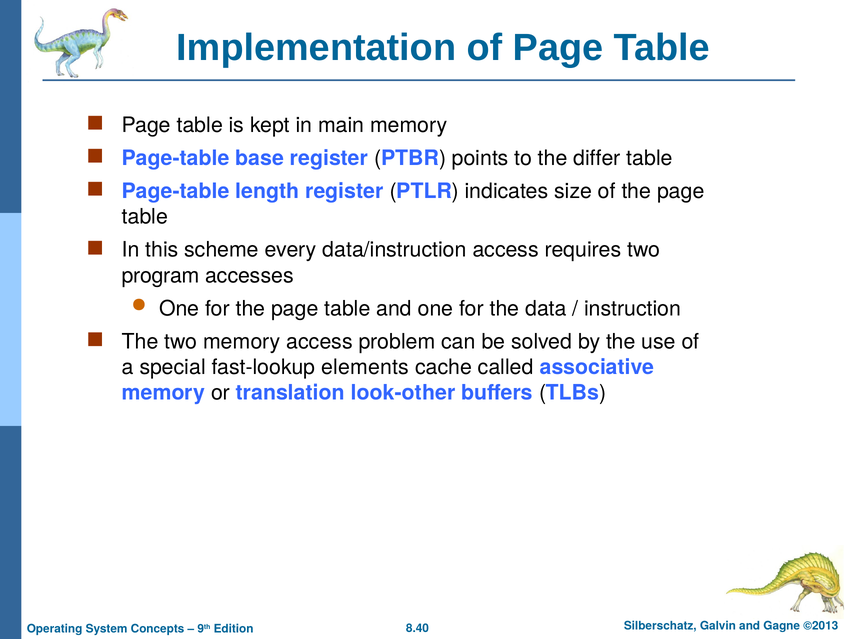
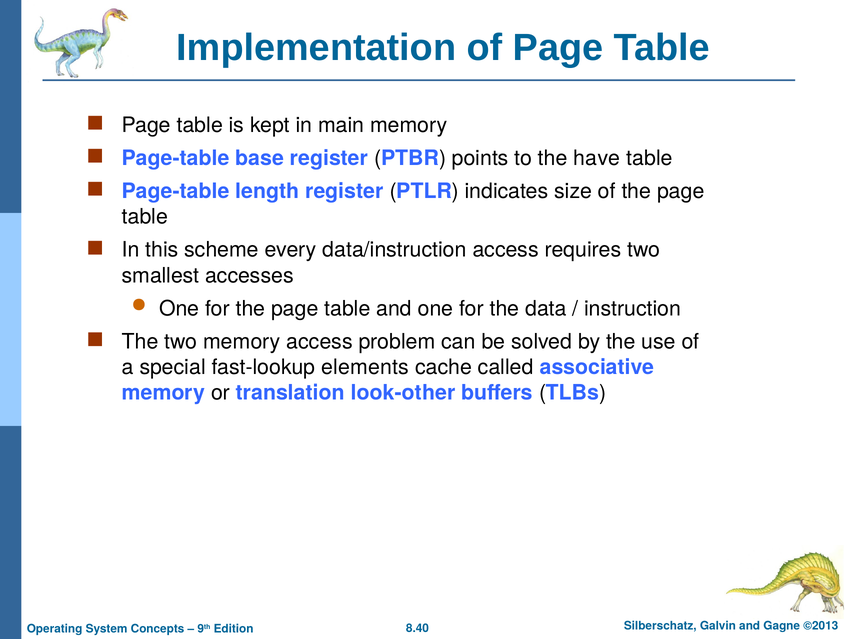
differ: differ -> have (597, 158)
program: program -> smallest (161, 275)
